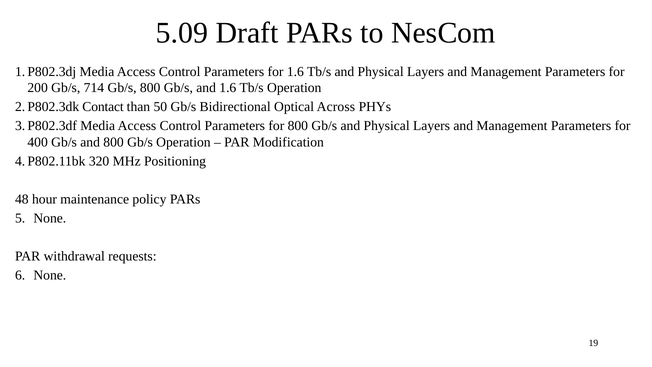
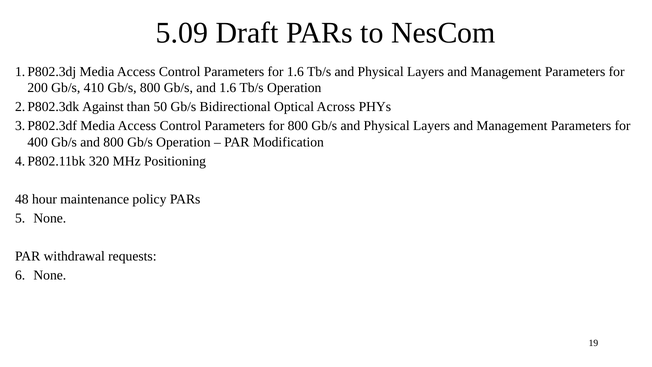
714: 714 -> 410 (94, 88)
Contact: Contact -> Against (103, 107)
